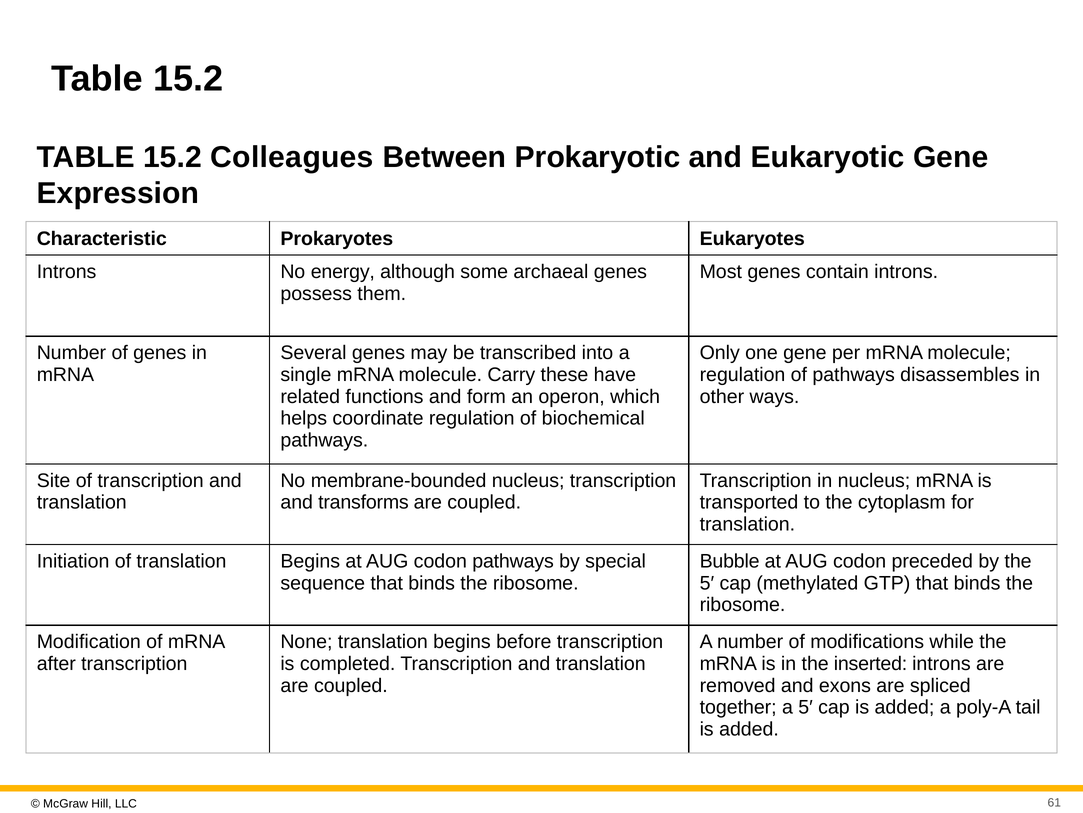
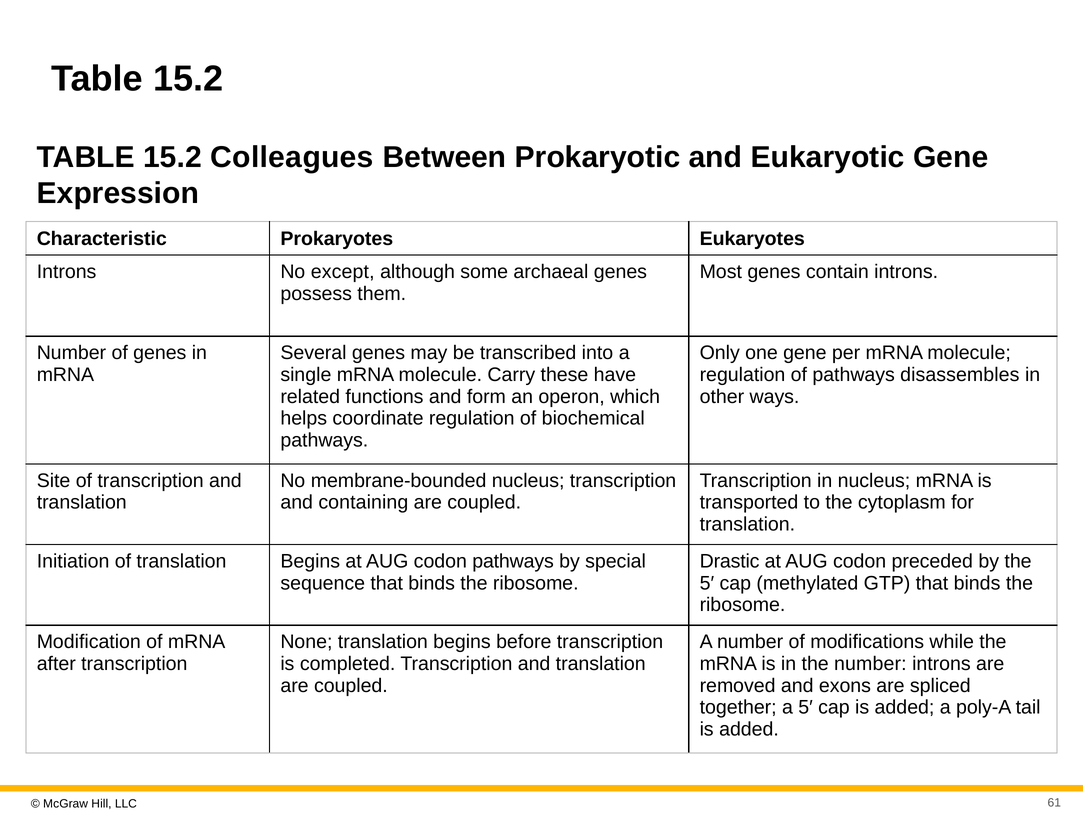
energy: energy -> except (343, 271)
transforms: transforms -> containing (363, 502)
Bubble: Bubble -> Drastic (730, 561)
the inserted: inserted -> number (870, 663)
